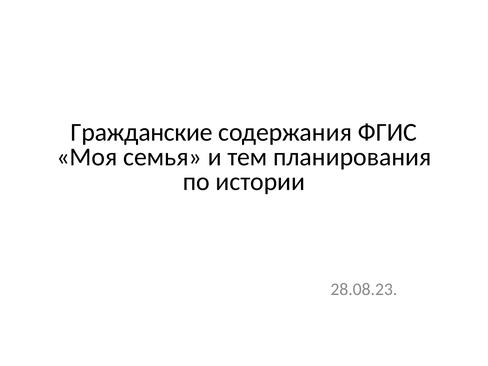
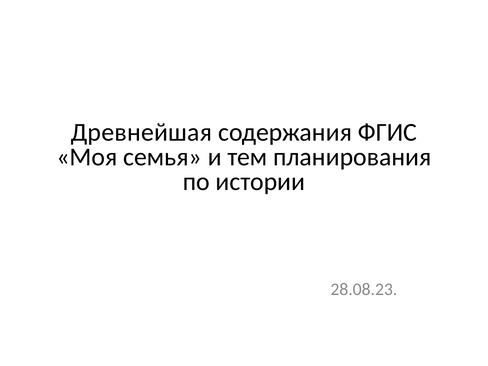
Гражданские: Гражданские -> Древнейшая (141, 132)
